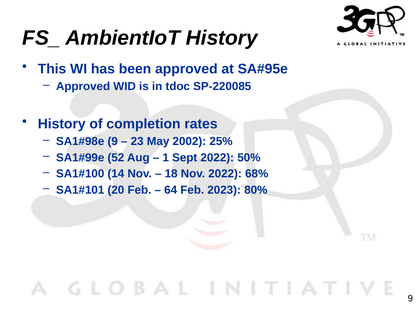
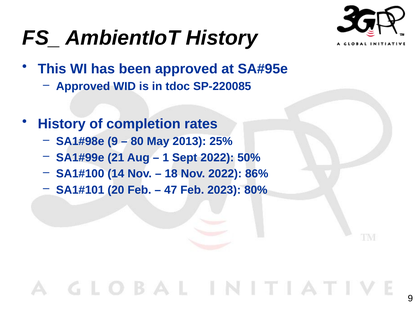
23: 23 -> 80 (137, 142)
2002: 2002 -> 2013 (189, 142)
52: 52 -> 21 (116, 158)
68%: 68% -> 86% (257, 174)
64: 64 -> 47 (171, 190)
